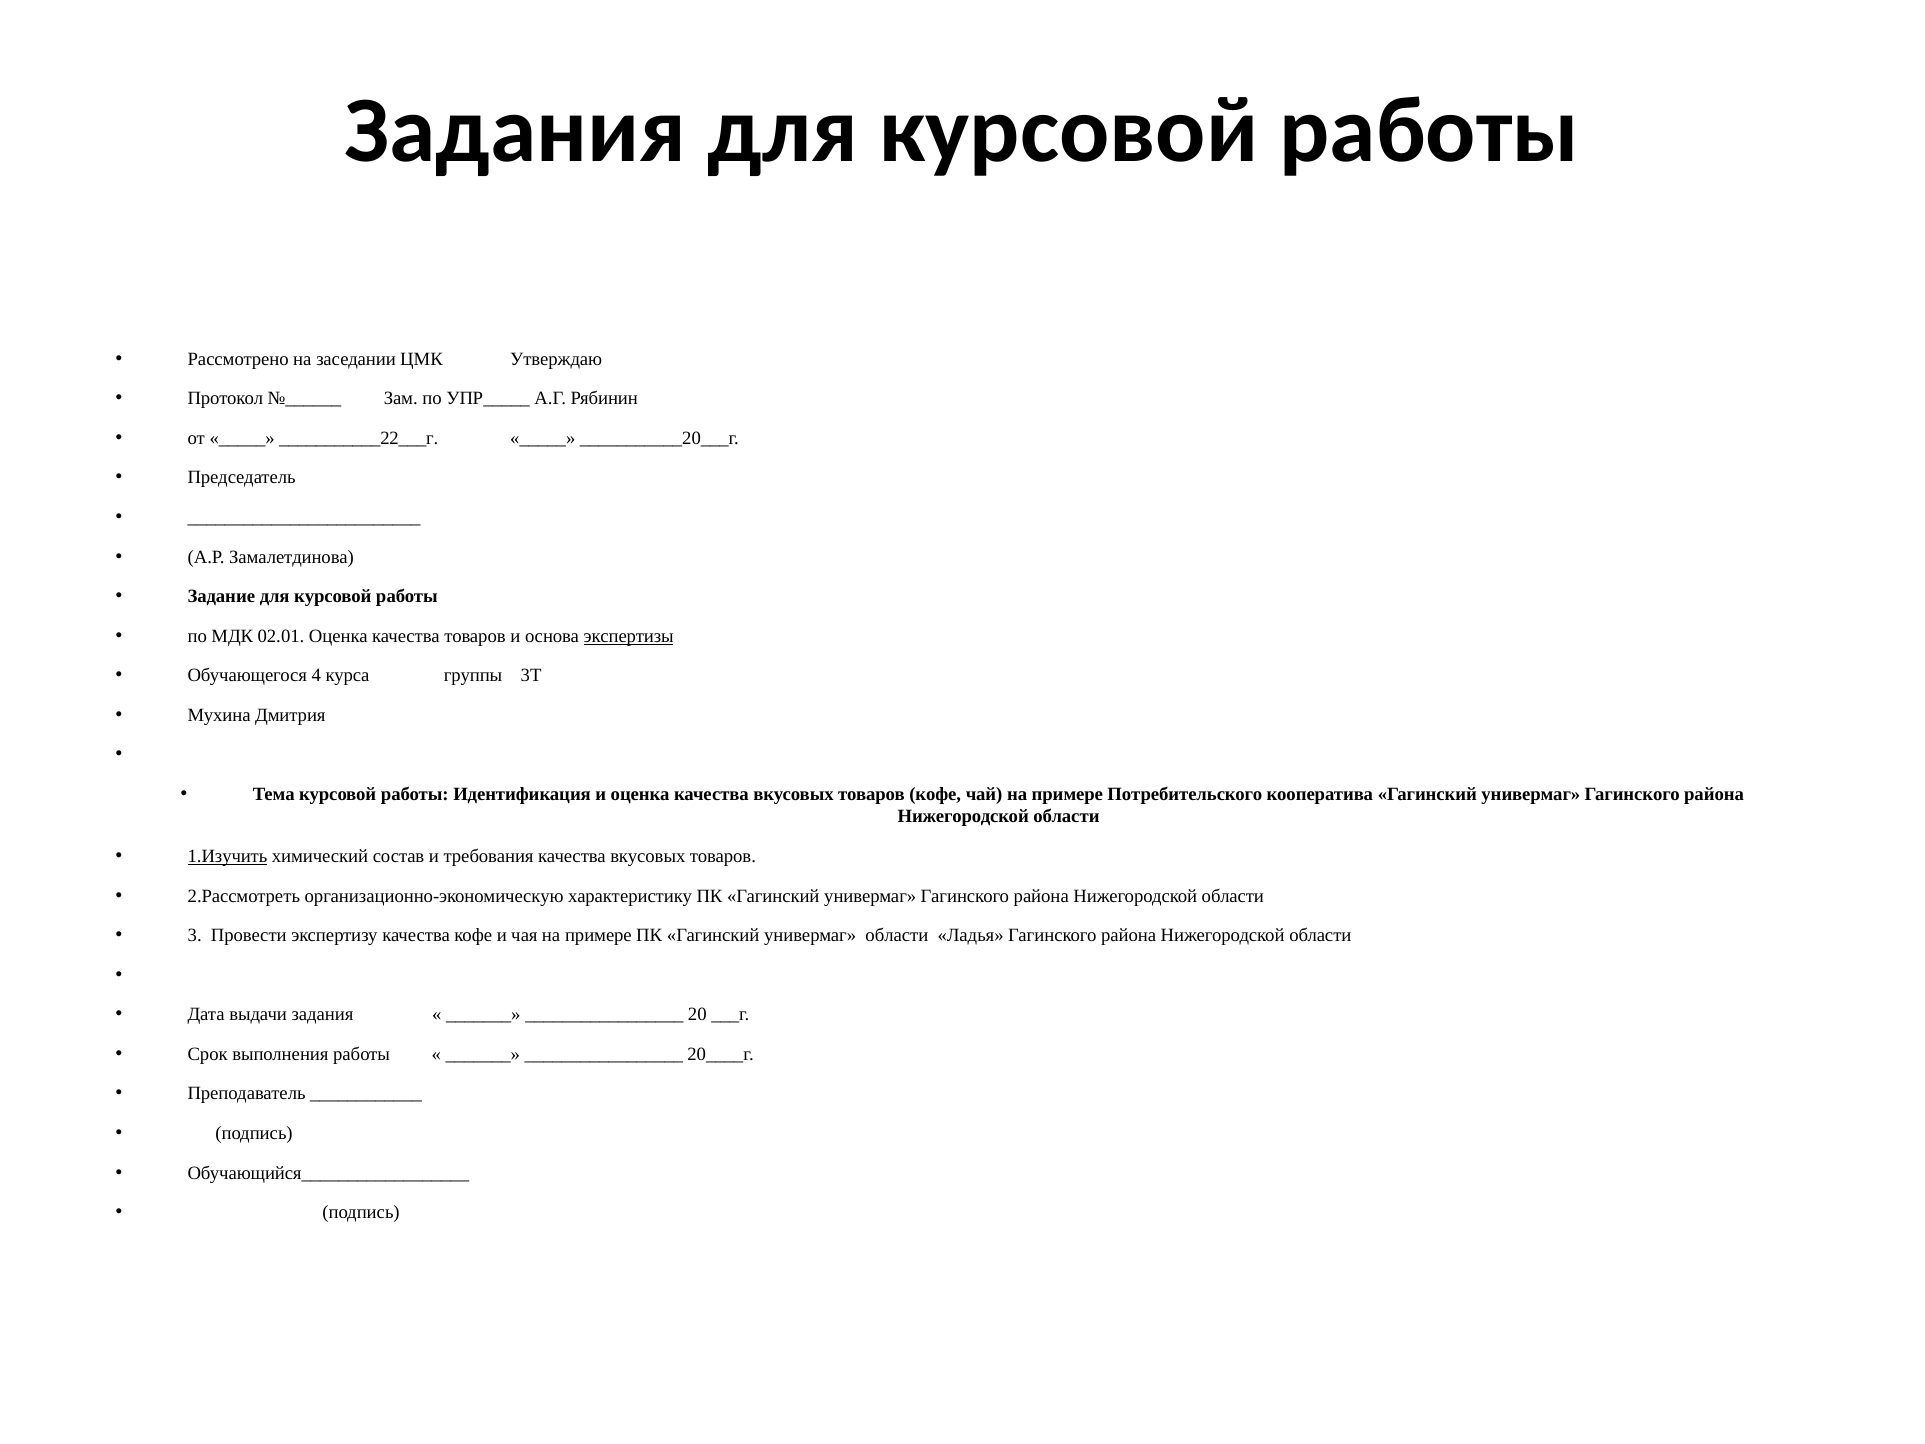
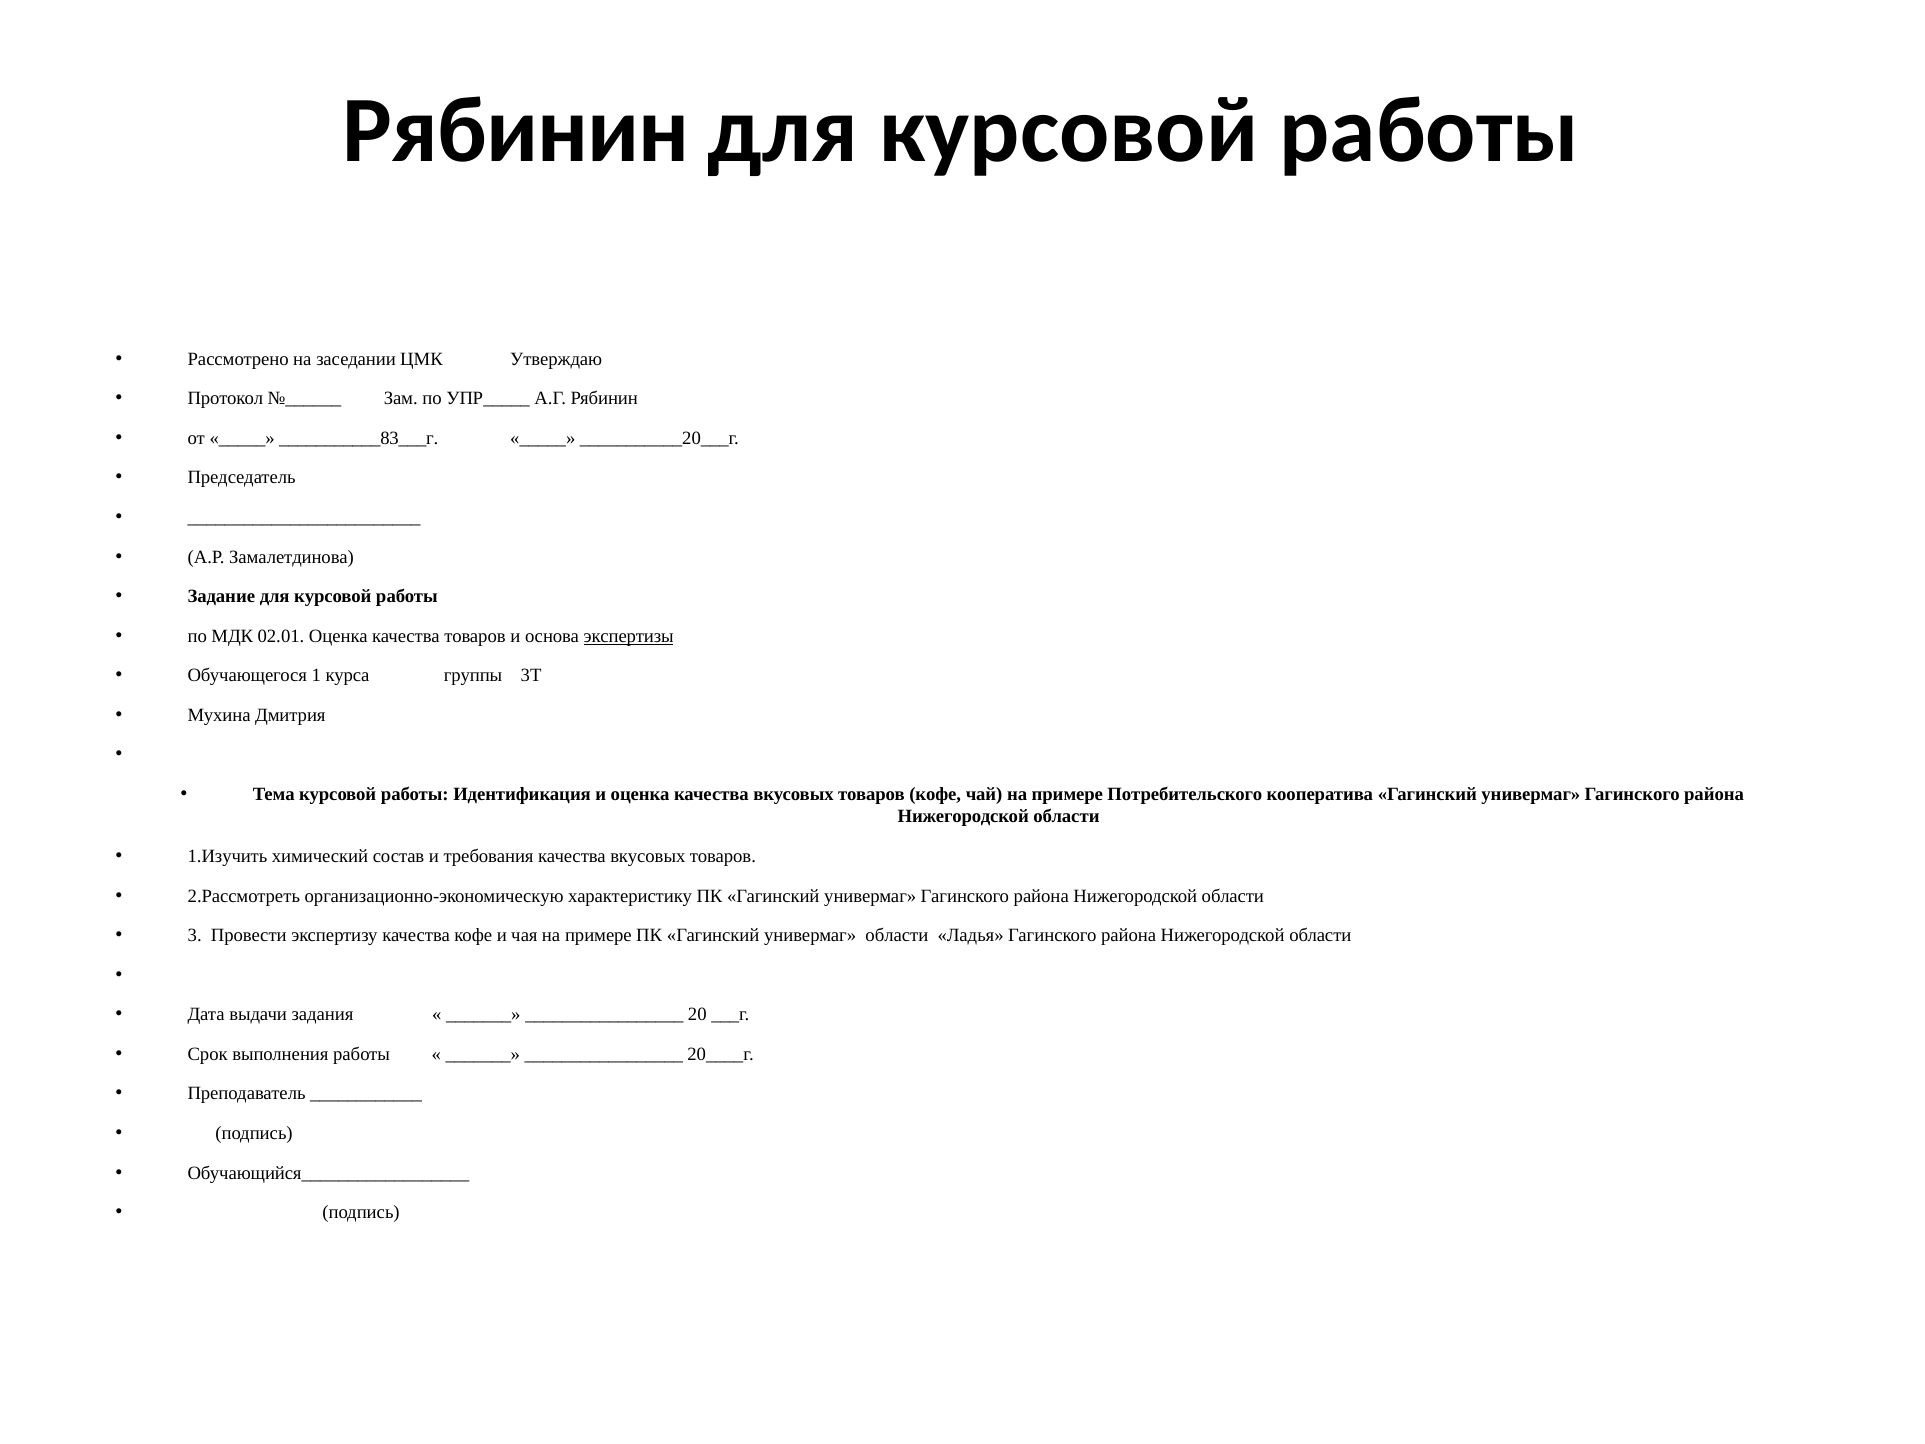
Задания: Задания -> Рябинин (516, 130)
___________22___г: ___________22___г -> ___________83___г (359, 438)
4: 4 -> 1 (316, 676)
1.Изучить underline: present -> none (228, 856)
